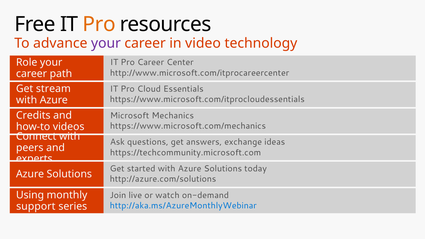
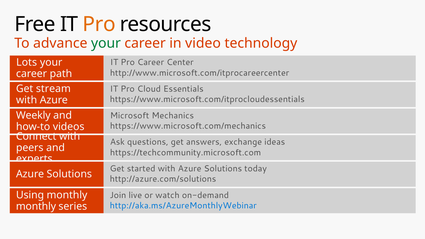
your colour: purple -> green (106, 43)
Role: Role -> Lots (27, 62)
Credits: Credits -> Weekly (33, 115)
support: support -> monthly (36, 206)
